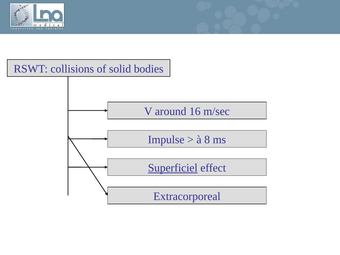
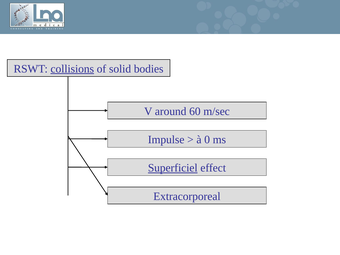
collisions underline: none -> present (72, 69)
16: 16 -> 60 (195, 111)
8: 8 -> 0 (207, 140)
